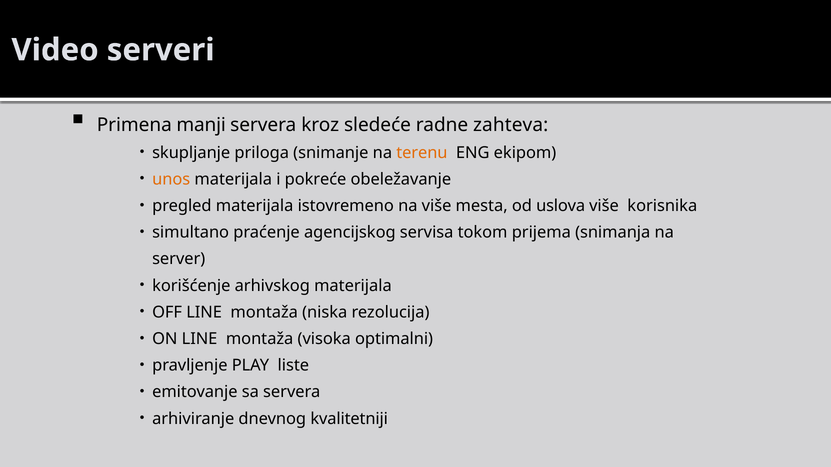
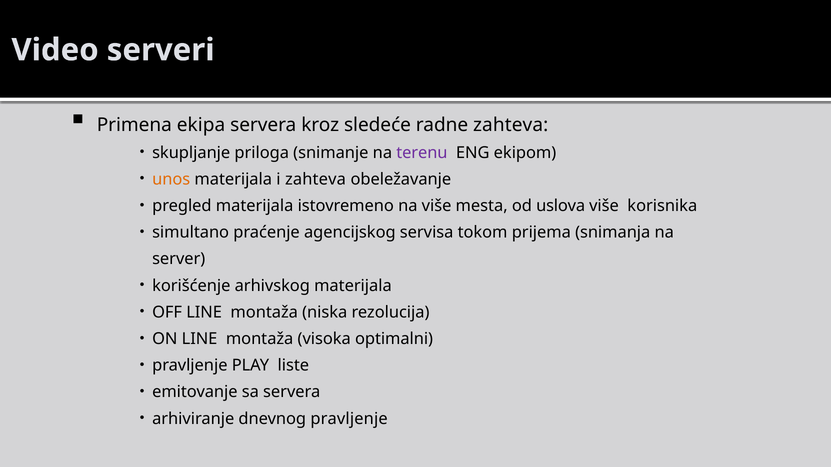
manji: manji -> ekipa (201, 125)
terenu colour: orange -> purple (422, 153)
i pokreće: pokreće -> zahteva (315, 179)
dnevnog kvalitetniji: kvalitetniji -> pravljenje (349, 419)
